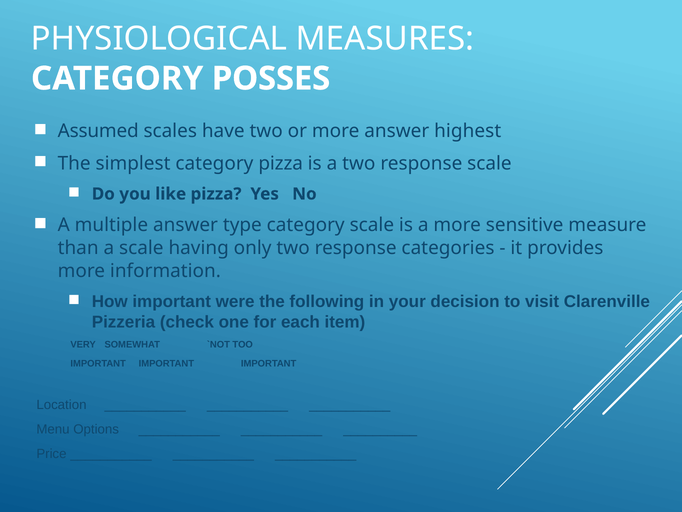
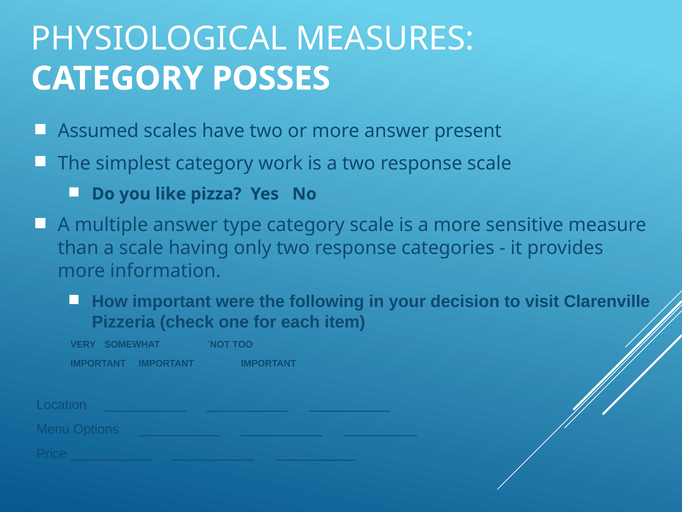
highest: highest -> present (468, 131)
category pizza: pizza -> work (281, 163)
